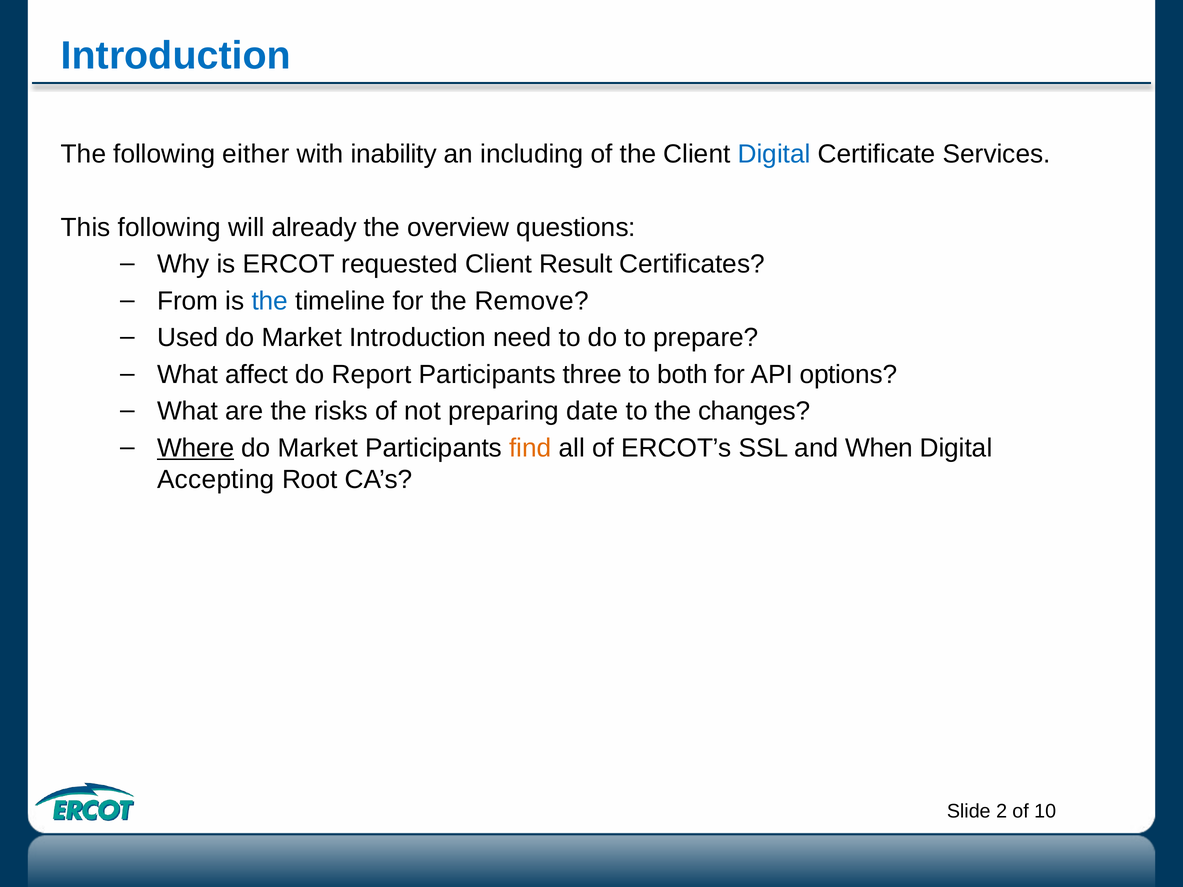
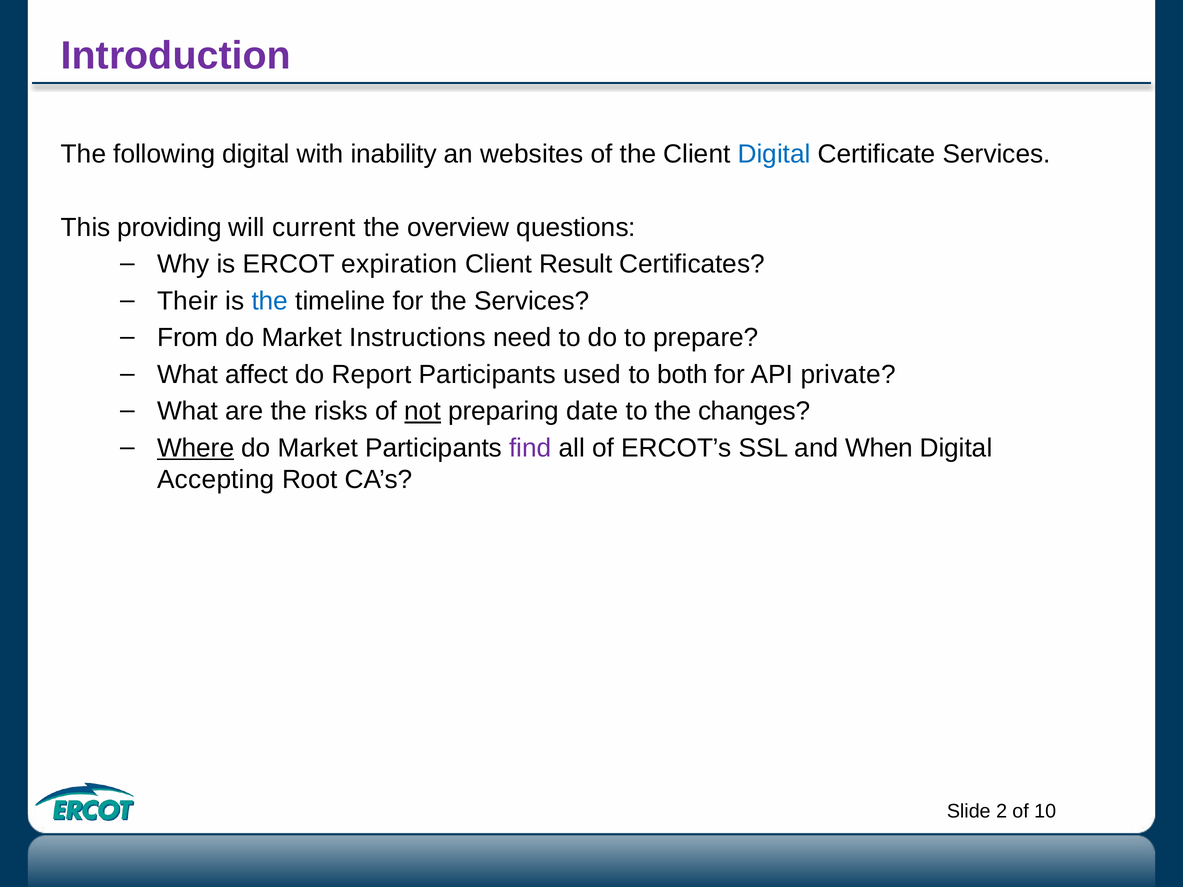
Introduction colour: blue -> purple (176, 56)
following either: either -> digital (256, 154)
including: including -> websites (532, 154)
This following: following -> providing (169, 228)
already: already -> current (314, 228)
requested: requested -> expiration (399, 264)
From: From -> Their (188, 301)
the Remove: Remove -> Services (532, 301)
Used: Used -> From (188, 338)
Market Introduction: Introduction -> Instructions (417, 338)
three: three -> used (592, 375)
options: options -> private (848, 375)
not underline: none -> present (423, 411)
find colour: orange -> purple (530, 448)
